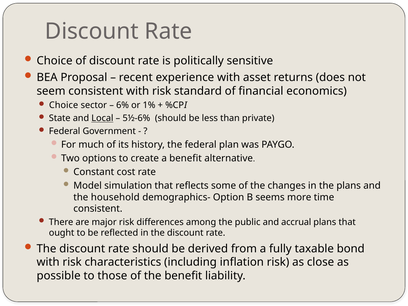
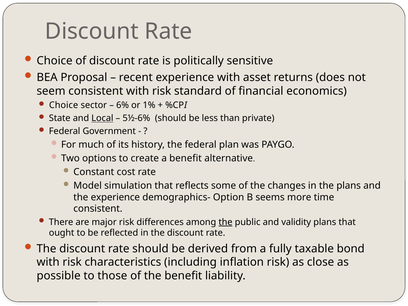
the household: household -> experience (115, 197)
the underline: none -> present (225, 222)
accrual: accrual -> validity (296, 222)
